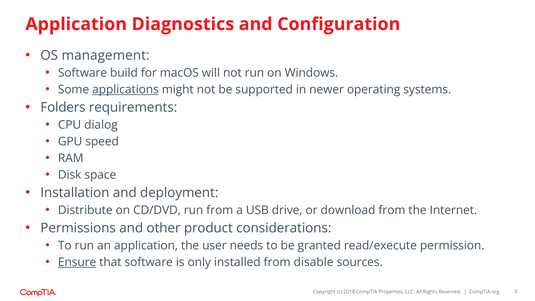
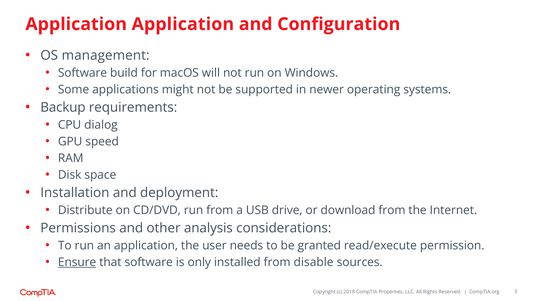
Application Diagnostics: Diagnostics -> Application (183, 24)
applications underline: present -> none (126, 89)
Folders: Folders -> Backup (63, 107)
product: product -> analysis (208, 228)
